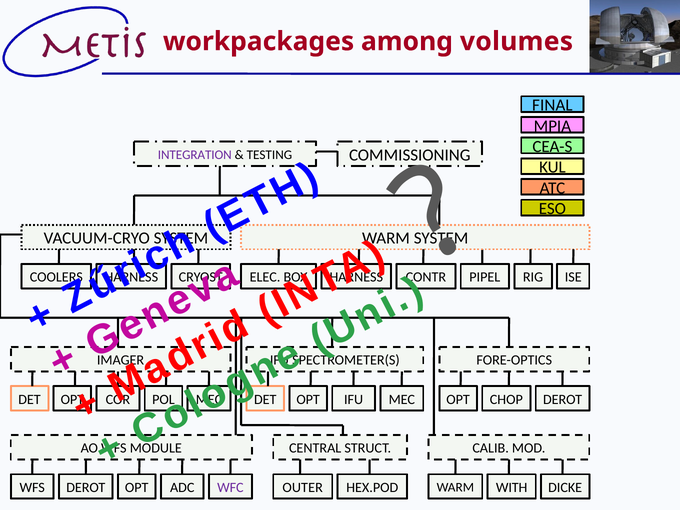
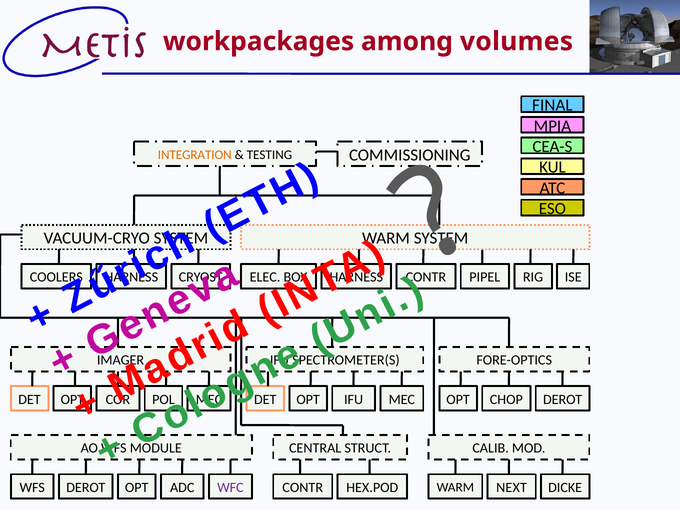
INTEGRATION colour: purple -> orange (195, 155)
OUTER: OUTER -> CONTR (303, 487)
WITH: WITH -> NEXT (512, 487)
